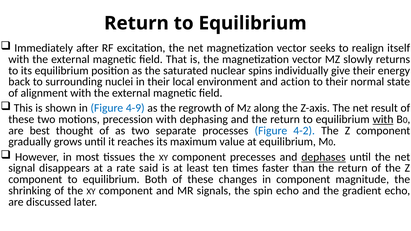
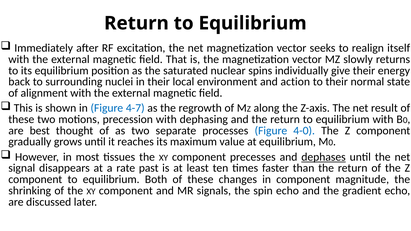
4-9: 4-9 -> 4-7 (135, 108)
with underline: present -> none (383, 119)
4-2: 4-2 -> 4-0 (304, 131)
said: said -> past (149, 168)
